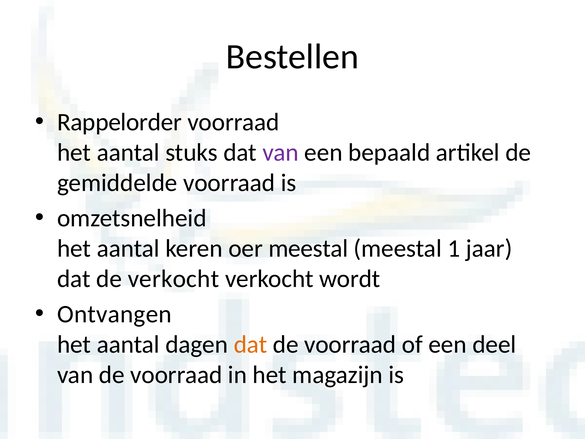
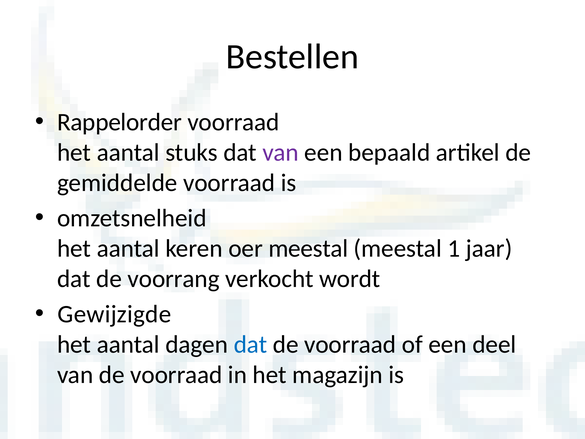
de verkocht: verkocht -> voorrang (174, 279)
Ontvangen: Ontvangen -> Gewijzigde (114, 314)
dat colour: orange -> blue (250, 344)
